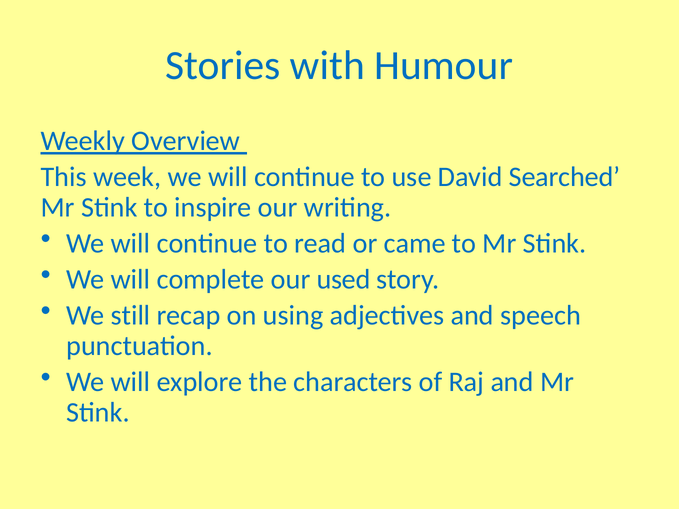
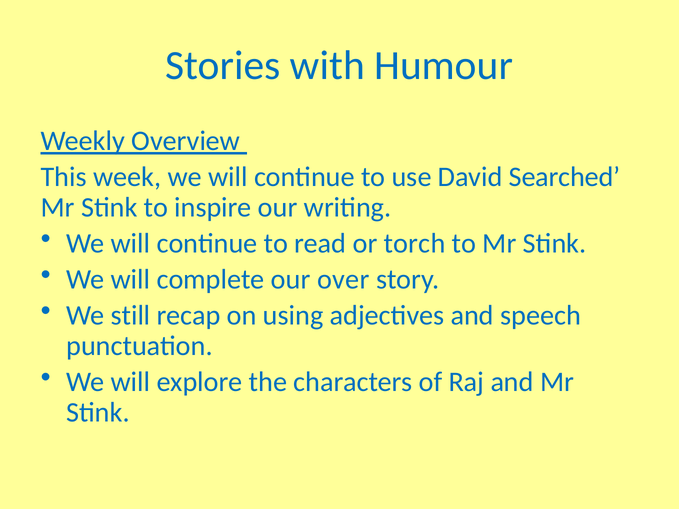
came: came -> torch (415, 244)
used: used -> over (343, 280)
